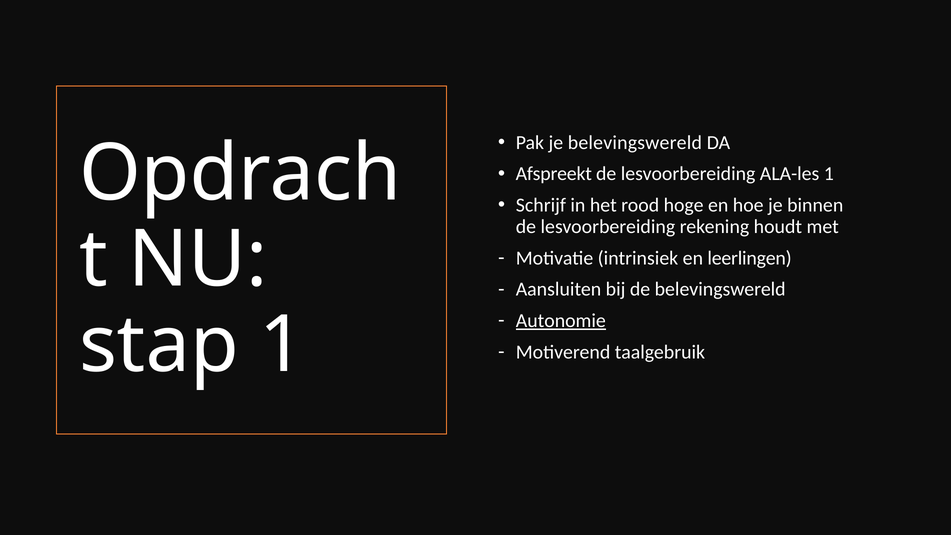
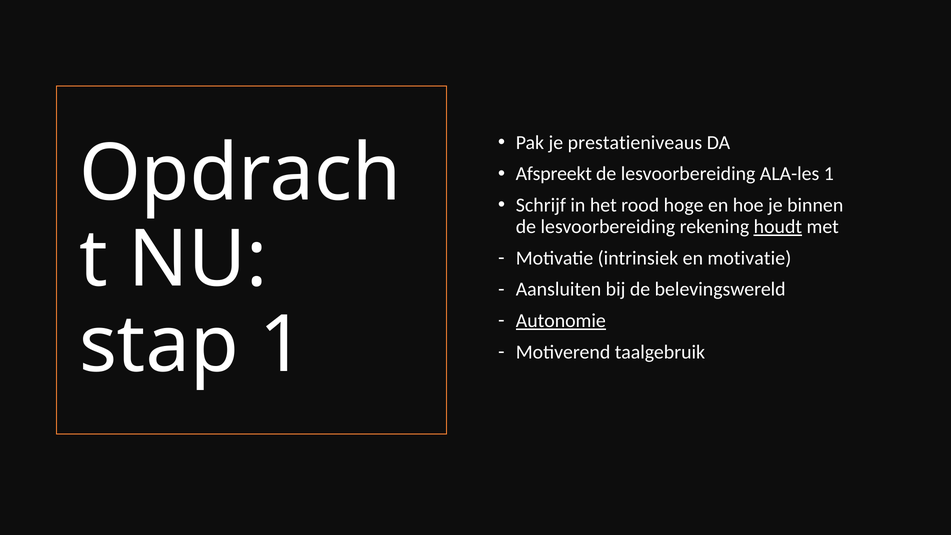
je belevingswereld: belevingswereld -> prestatieniveaus (635, 143)
houdt underline: none -> present (778, 227)
en leerlingen: leerlingen -> motivatie (749, 258)
